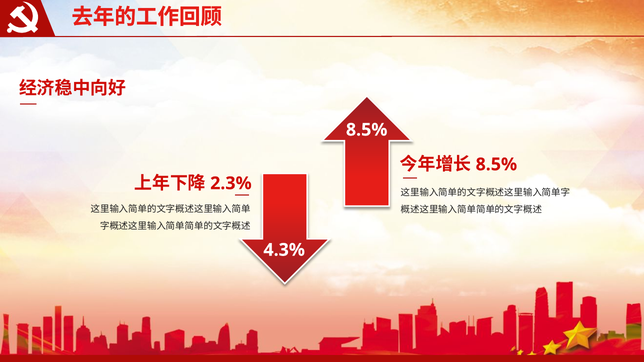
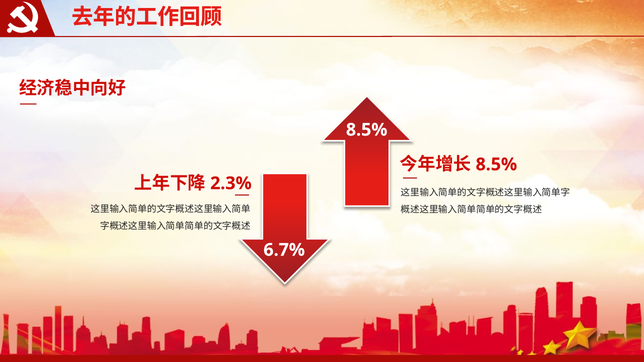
4.3%: 4.3% -> 6.7% (284, 250)
